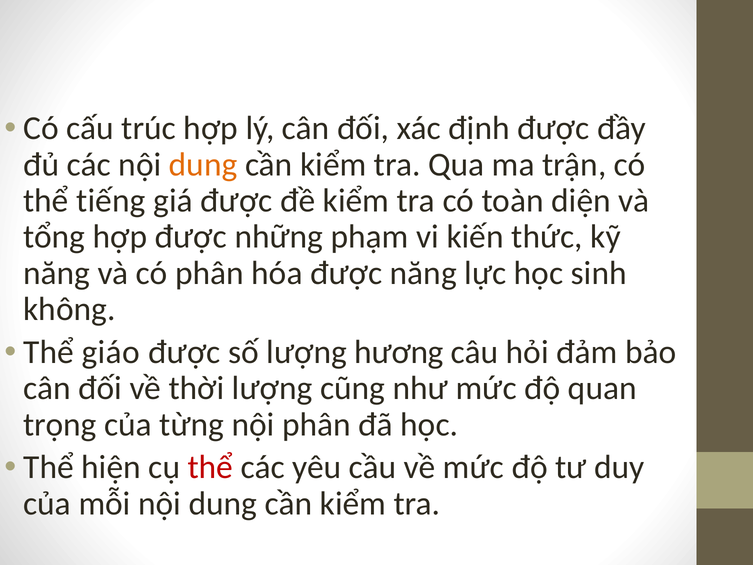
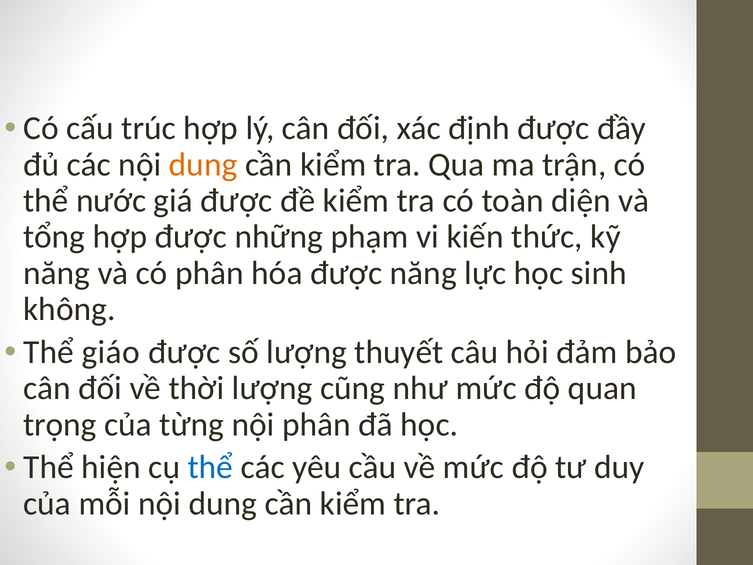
tiếng: tiếng -> nước (111, 201)
hương: hương -> thuyết (399, 352)
thể colour: red -> blue (210, 467)
